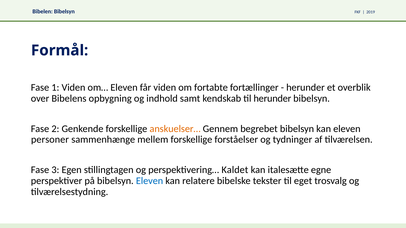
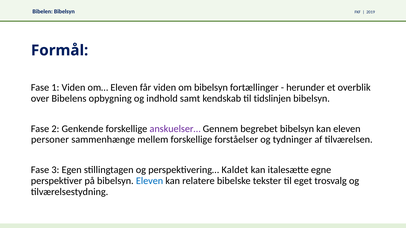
om fortabte: fortabte -> bibelsyn (211, 88)
til herunder: herunder -> tidslinjen (272, 99)
anskuelser… colour: orange -> purple (175, 129)
